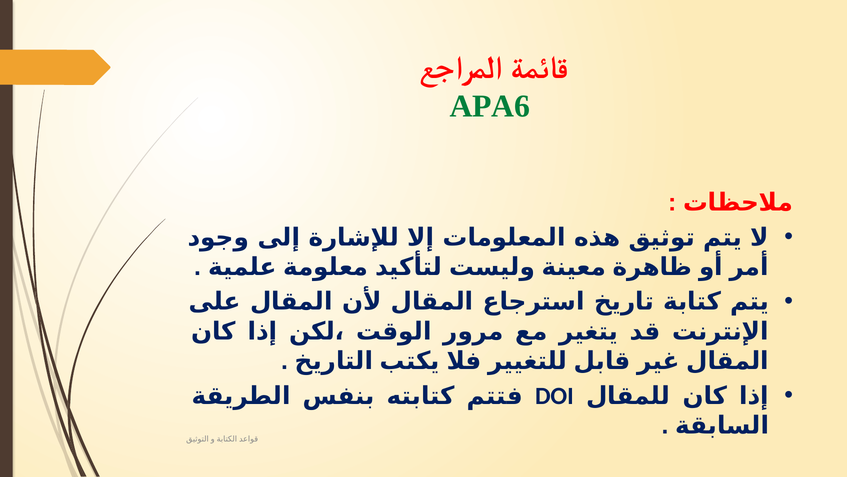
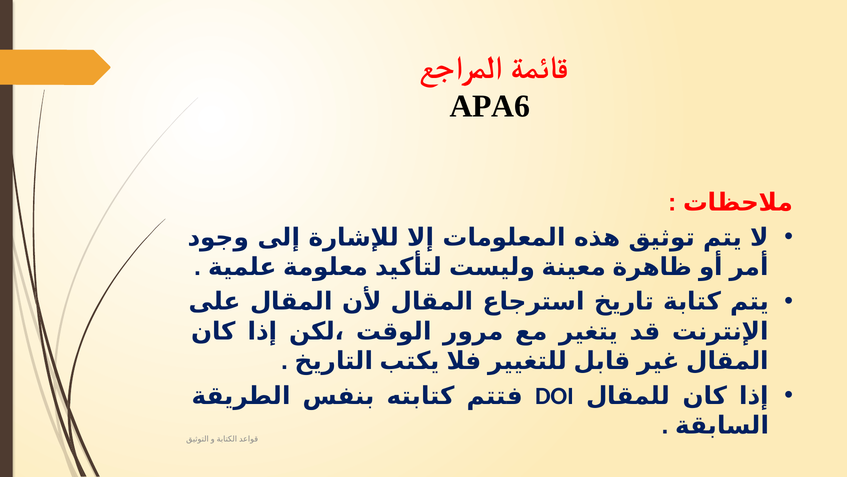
APA6 colour: green -> black (490, 106)
